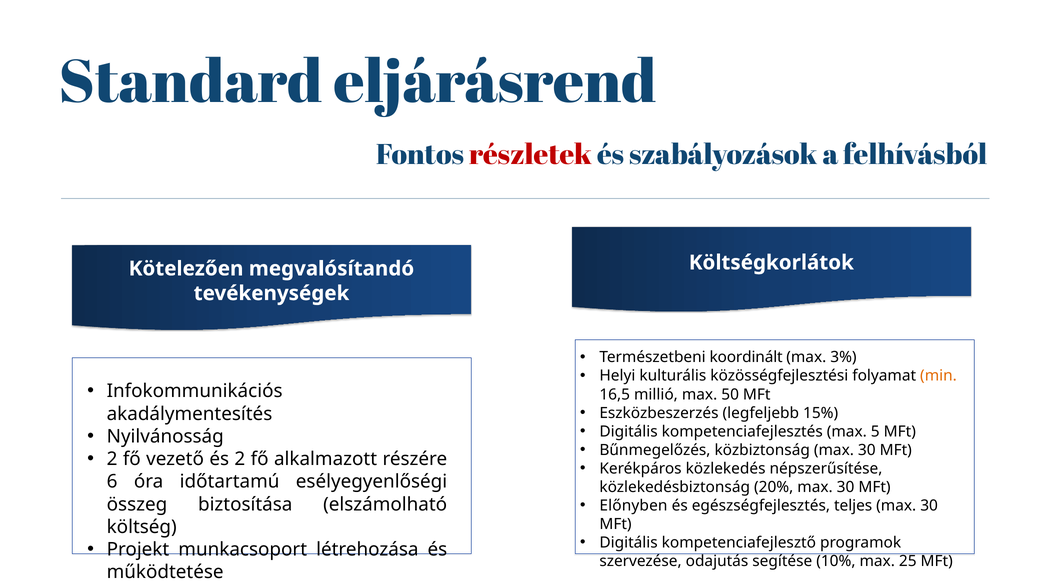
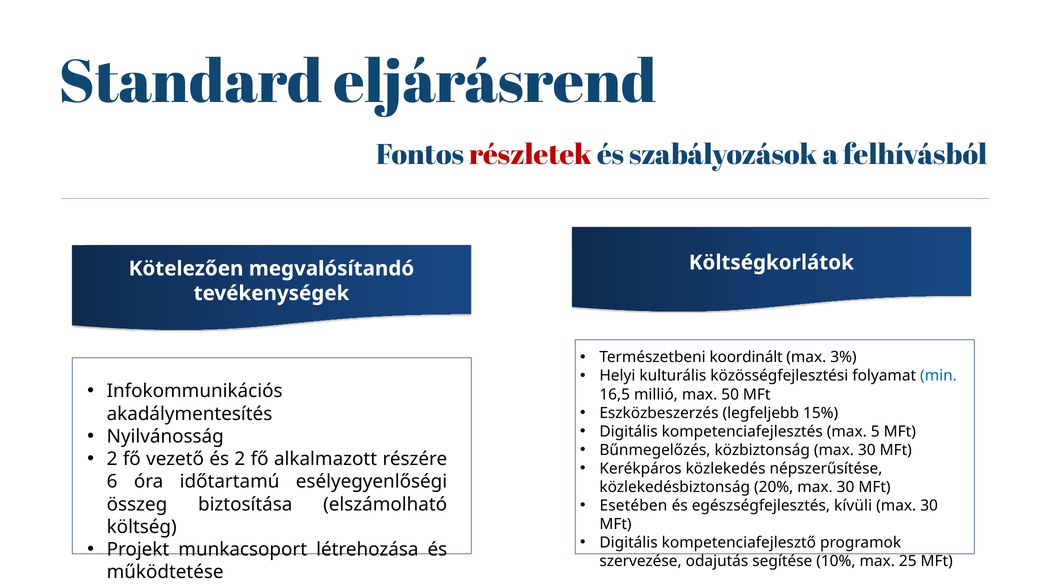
min colour: orange -> blue (938, 376)
Előnyben: Előnyben -> Esetében (633, 506)
teljes: teljes -> kívüli (853, 506)
